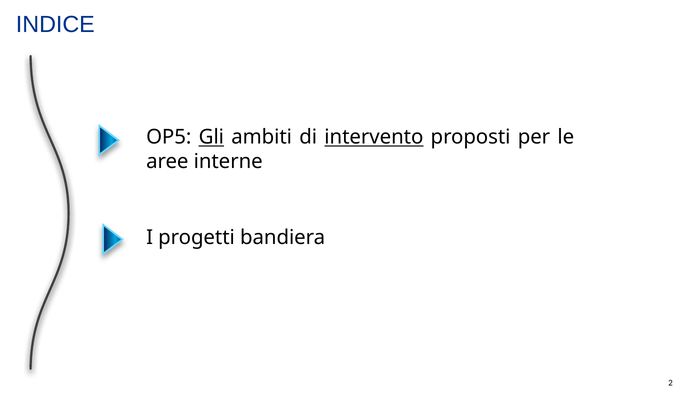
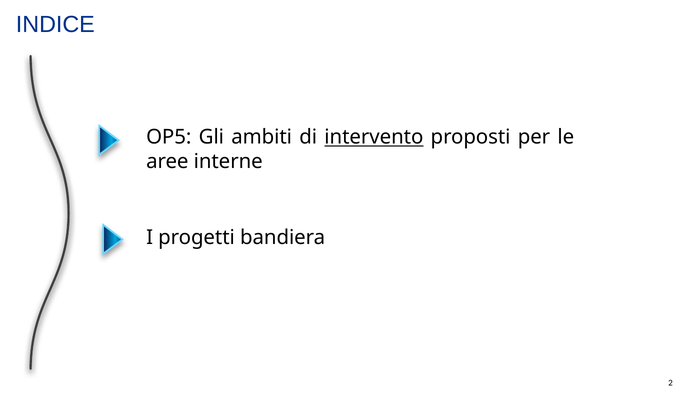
Gli underline: present -> none (211, 137)
